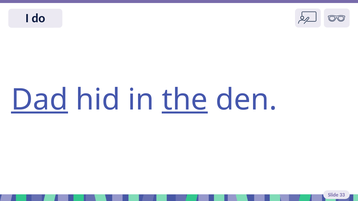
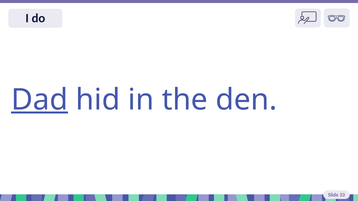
the underline: present -> none (185, 100)
